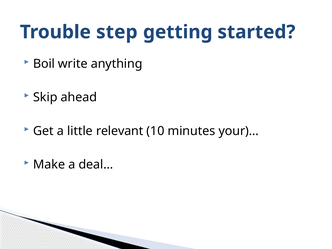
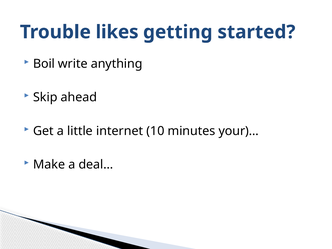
step: step -> likes (117, 32)
relevant: relevant -> internet (120, 131)
